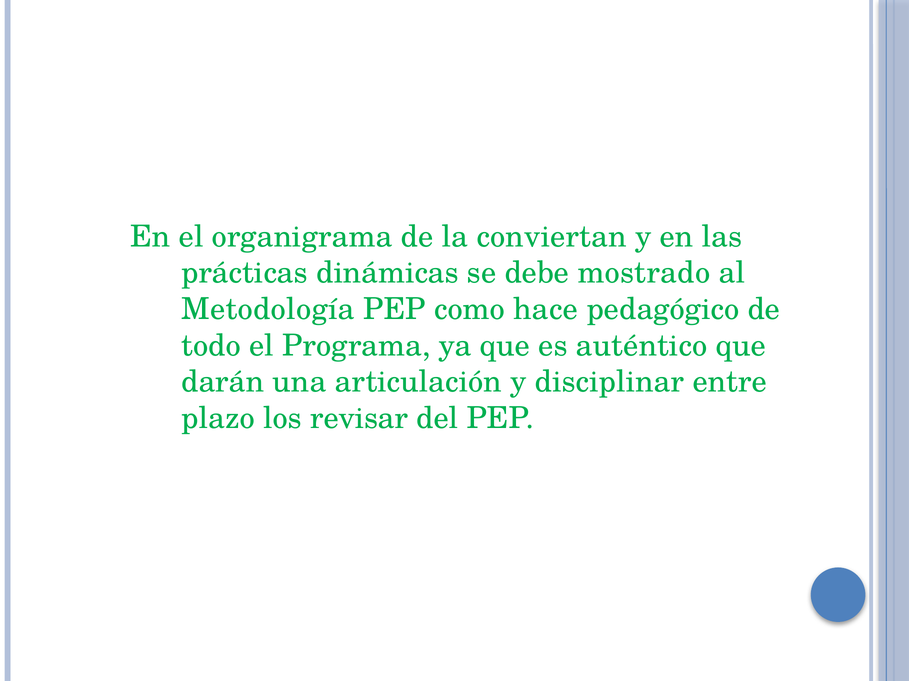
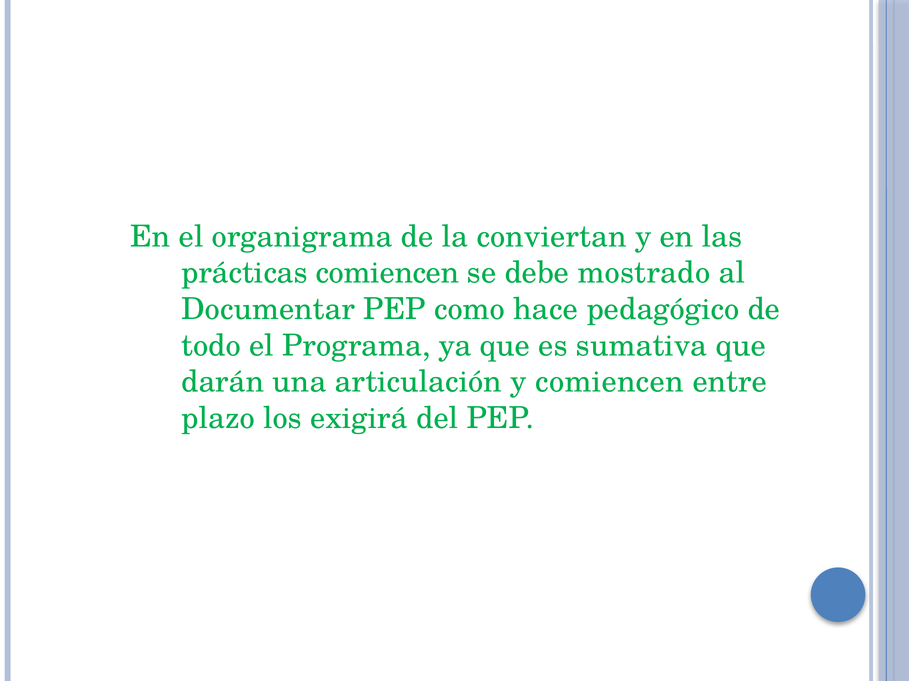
prácticas dinámicas: dinámicas -> comiencen (388, 273)
Metodología: Metodología -> Documentar (268, 310)
auténtico: auténtico -> sumativa (642, 346)
y disciplinar: disciplinar -> comiencen (609, 382)
revisar: revisar -> exigirá (359, 419)
